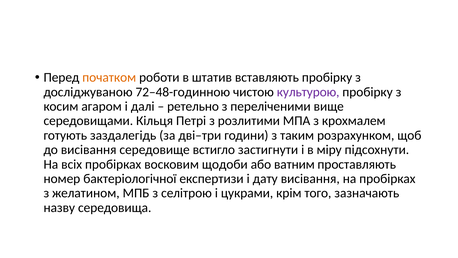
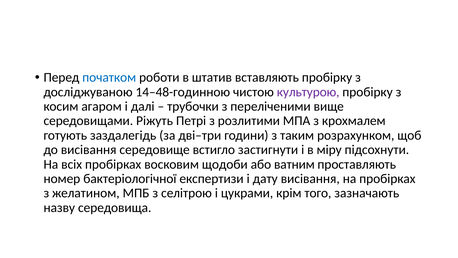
початком colour: orange -> blue (109, 77)
72–48-годинною: 72–48-годинною -> 14–48-годинною (183, 92)
ретельно: ретельно -> трубочки (193, 106)
Кільця: Кільця -> Ріжуть (155, 121)
